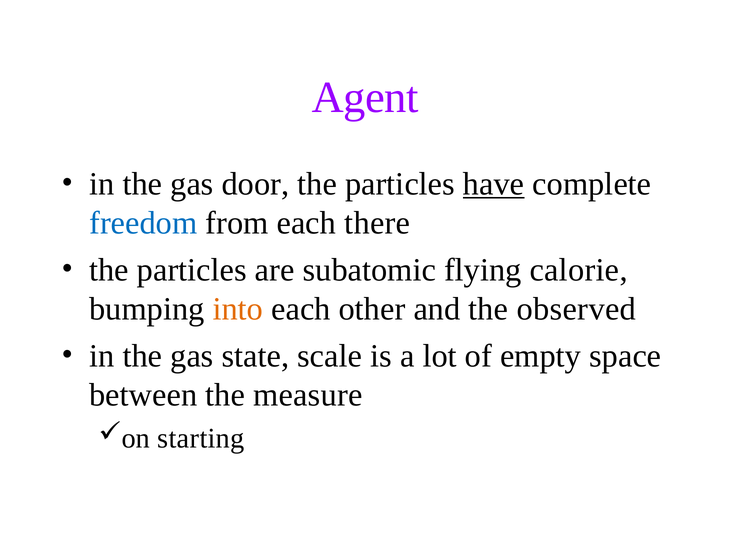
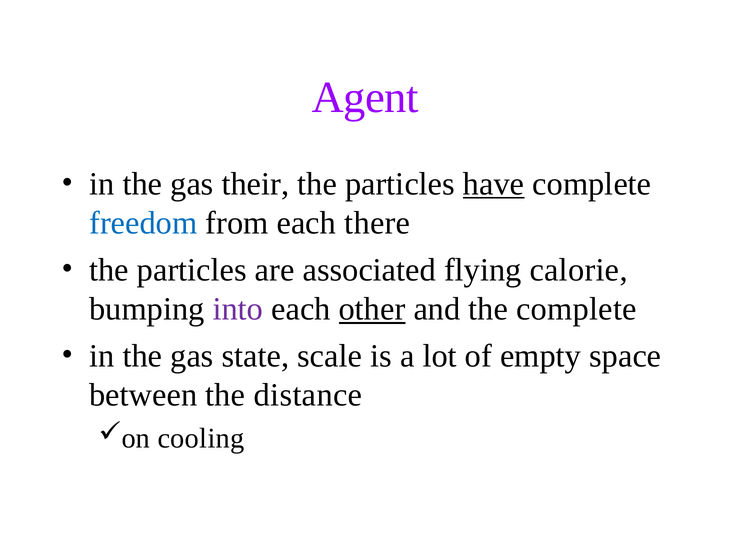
door: door -> their (256, 184)
subatomic: subatomic -> associated (369, 270)
into colour: orange -> purple (238, 309)
other underline: none -> present (372, 309)
the observed: observed -> complete (576, 309)
measure: measure -> distance (308, 395)
starting: starting -> cooling (201, 438)
